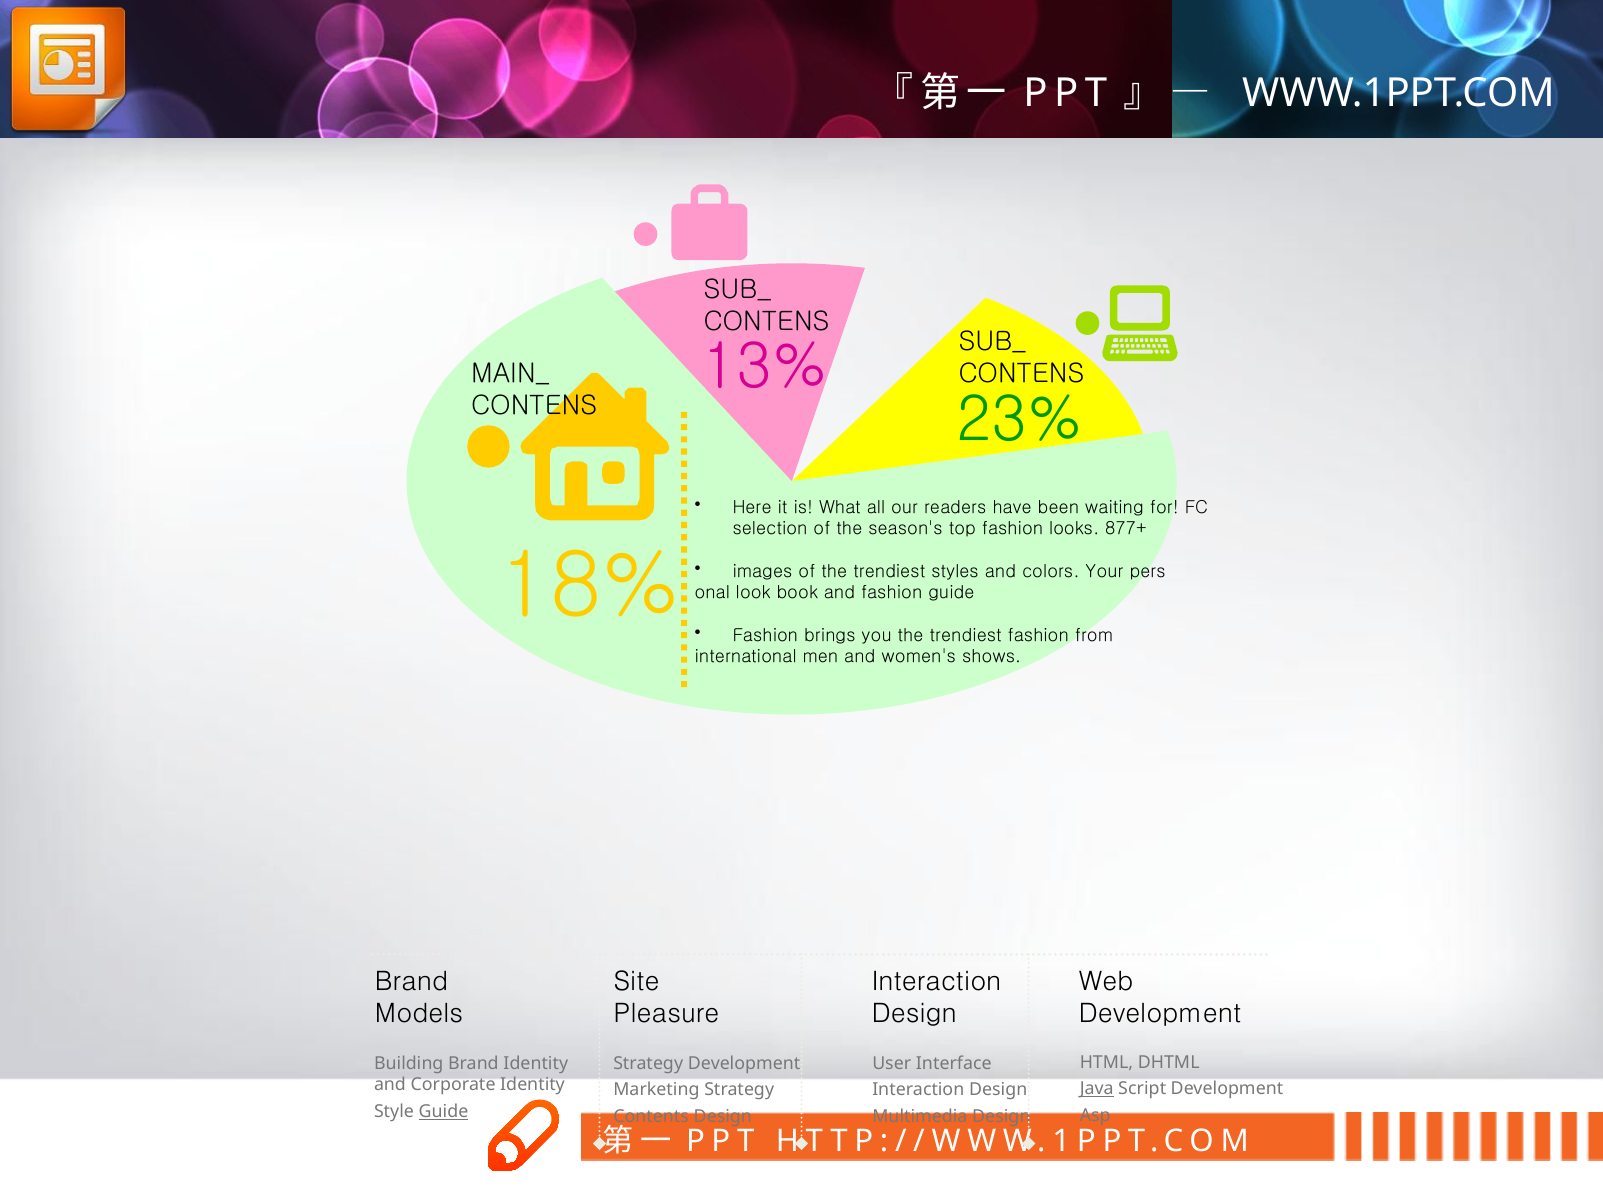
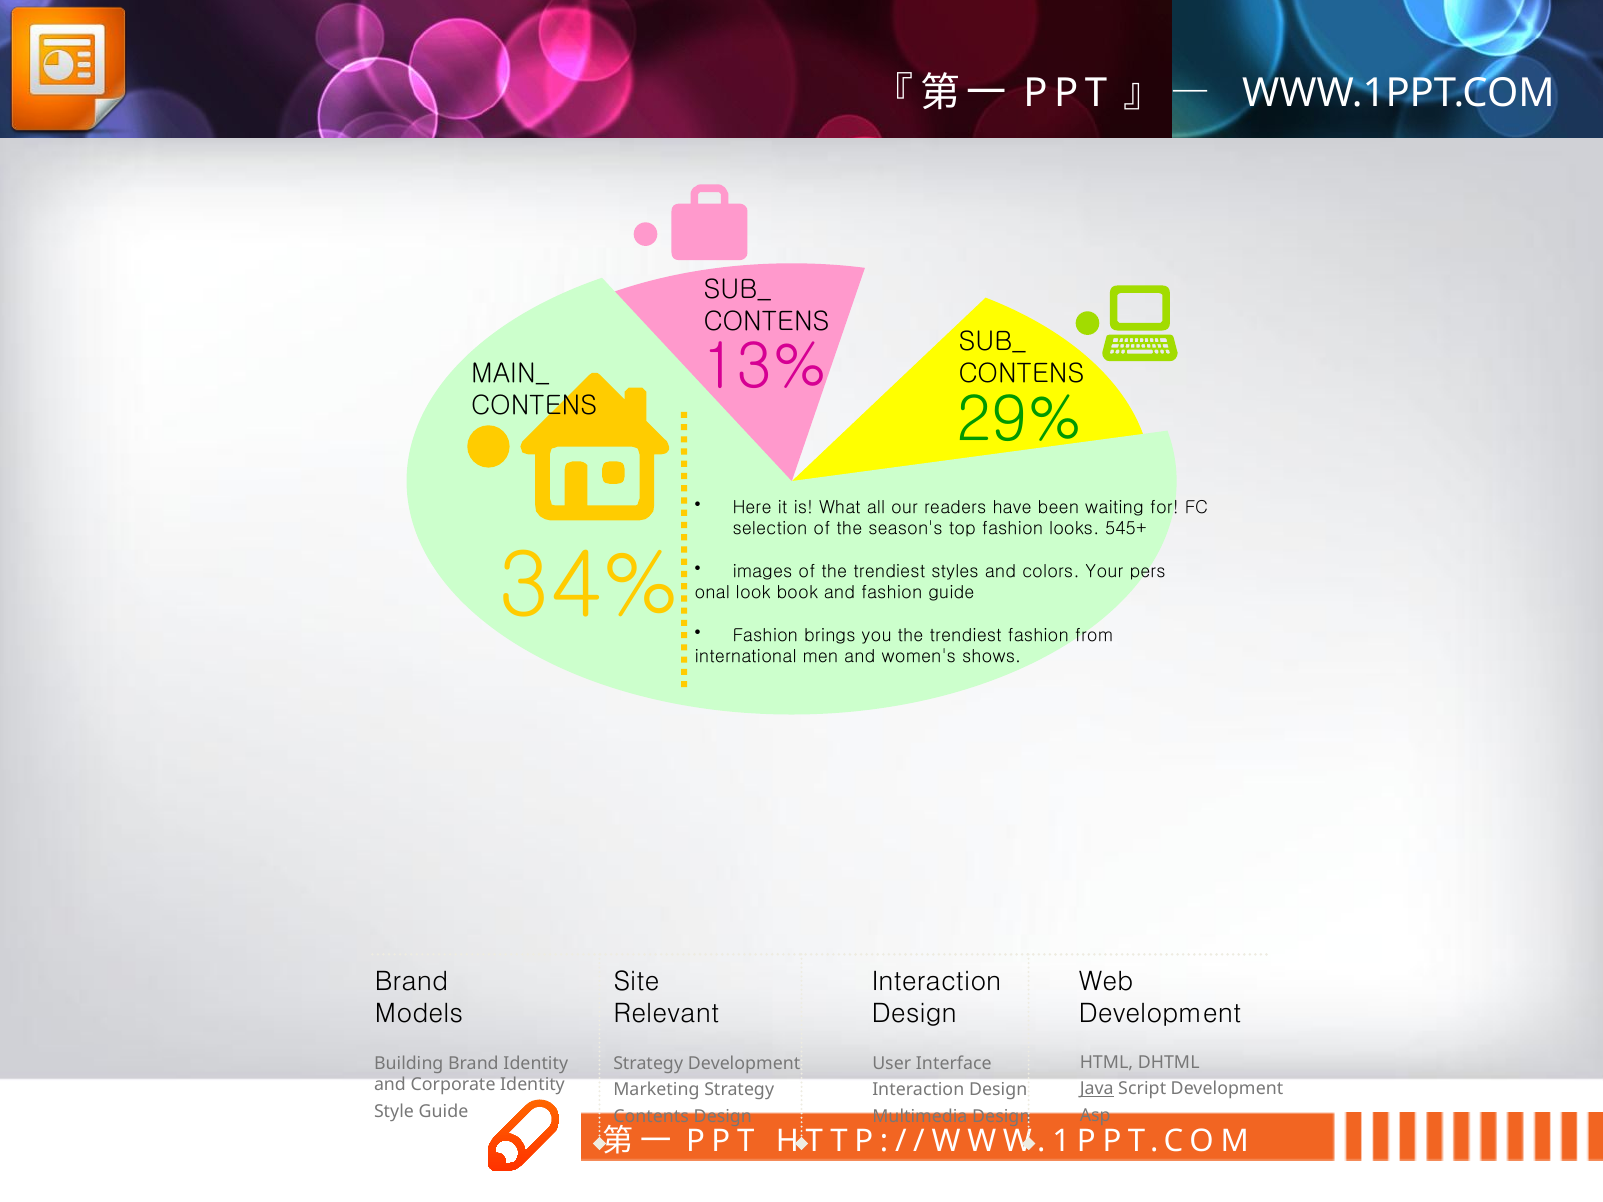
23%: 23% -> 29% (1019, 421)
877+: 877+ -> 545+ (1126, 529)
18%: 18% -> 34% (589, 587)
Pleasure: Pleasure -> Relevant (666, 1014)
Guide underline: present -> none (443, 1112)
